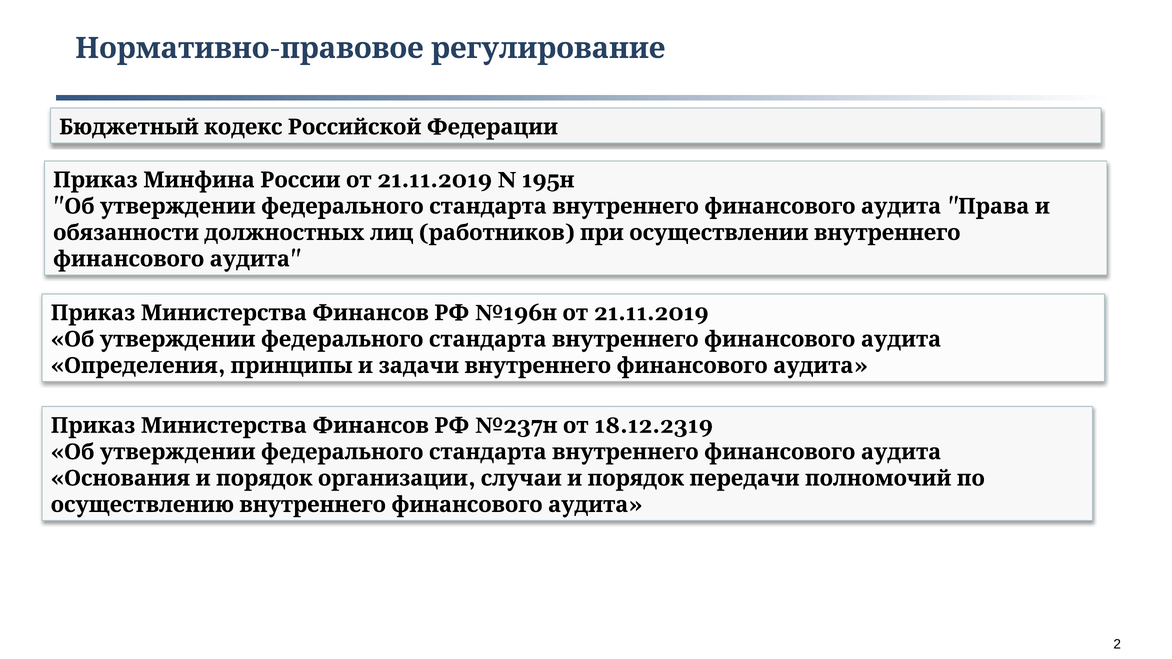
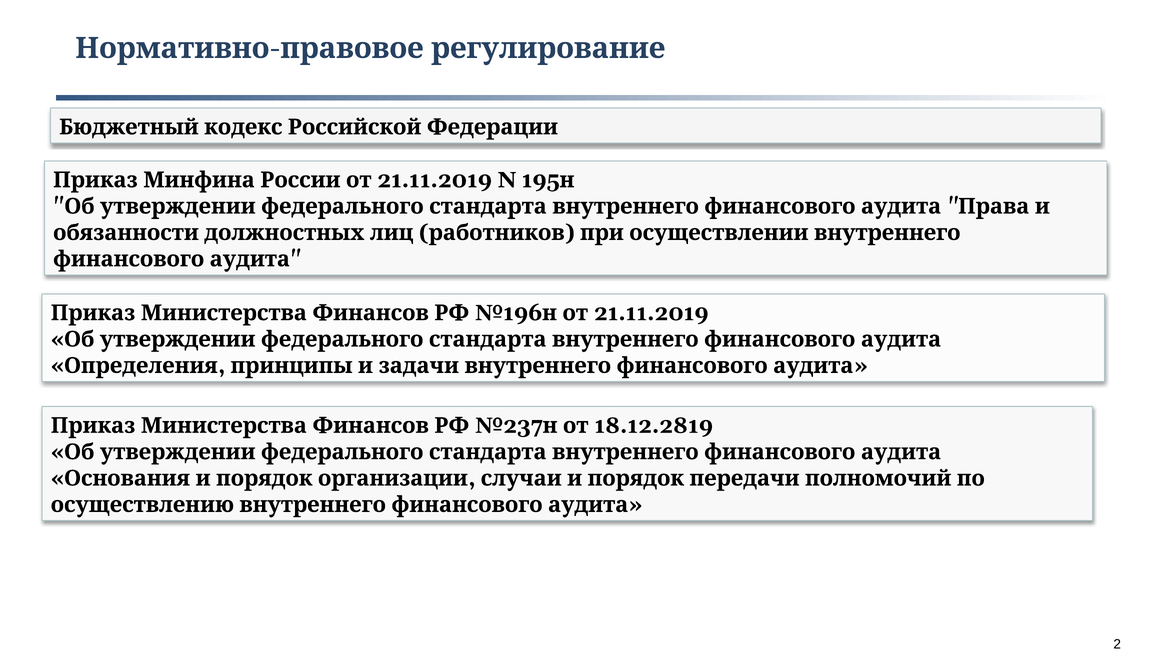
18.12.2319: 18.12.2319 -> 18.12.2819 (654, 426)
